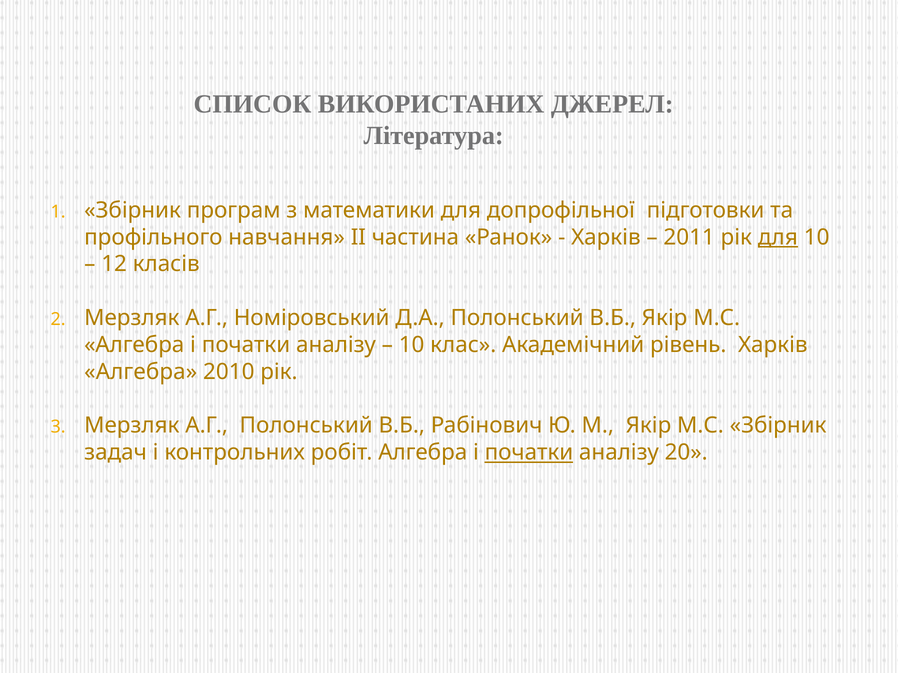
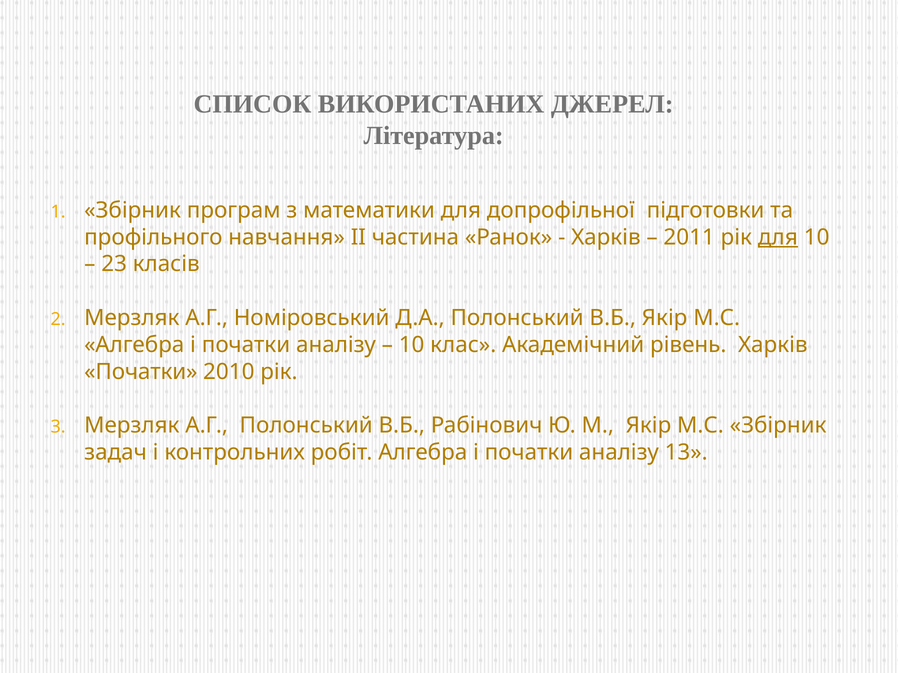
12: 12 -> 23 (114, 264)
Алгебра: Алгебра -> Початки (141, 372)
початки underline: present -> none (529, 453)
20: 20 -> 13 (686, 453)
